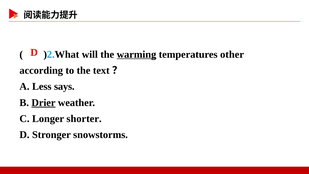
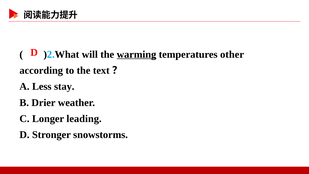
says: says -> stay (64, 86)
Drier underline: present -> none (43, 103)
shorter: shorter -> leading (84, 119)
